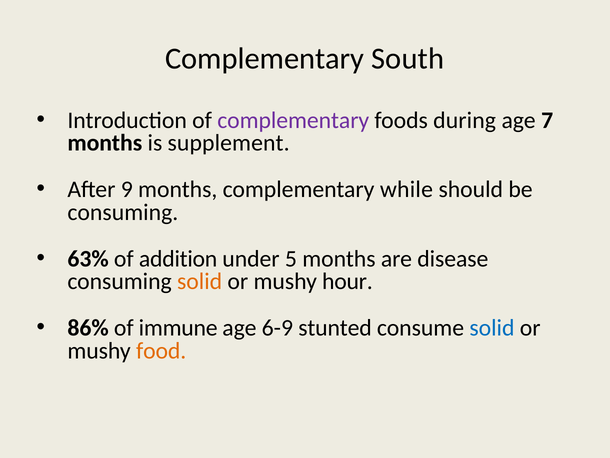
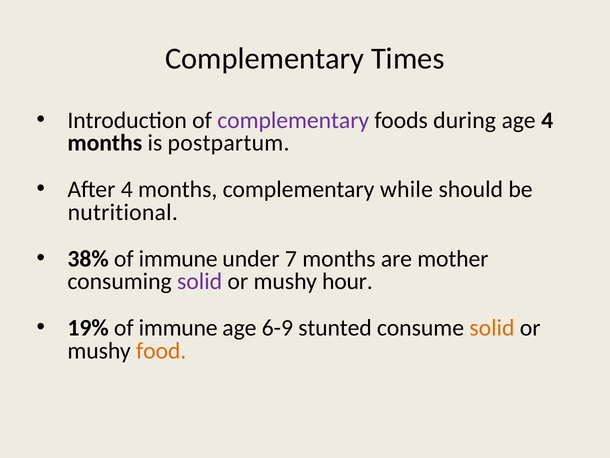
South: South -> Times (408, 59)
age 7: 7 -> 4 (547, 120)
supplement: supplement -> postpartum (229, 143)
After 9: 9 -> 4 (127, 189)
consuming: consuming -> nutritional (123, 212)
63%: 63% -> 38% (88, 258)
addition: addition -> immune (178, 258)
5: 5 -> 7 (291, 258)
disease: disease -> mother (453, 258)
solid colour: orange -> purple (200, 281)
86%: 86% -> 19% (88, 328)
solid colour: blue -> orange (492, 328)
